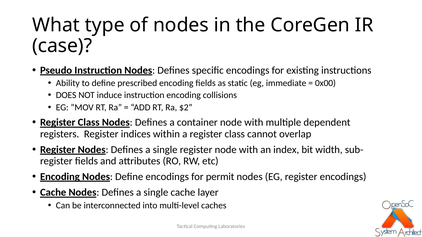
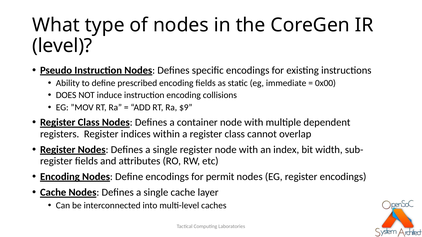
case: case -> level (62, 46)
$2: $2 -> $9 (186, 108)
